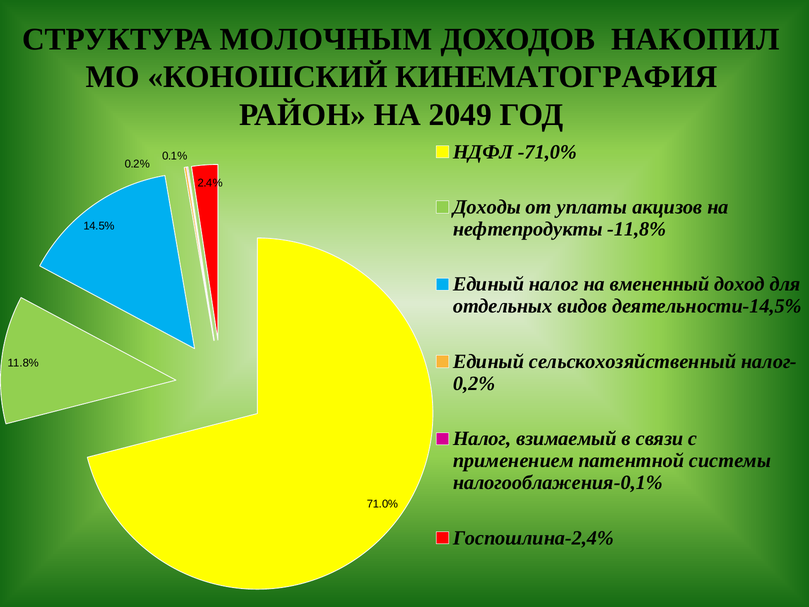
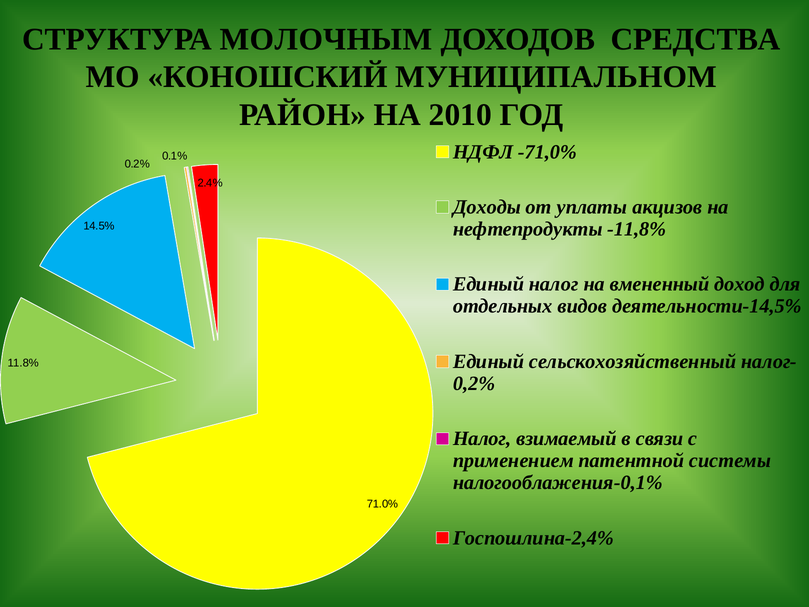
НАКОПИЛ: НАКОПИЛ -> СРЕДСТВА (696, 39)
КИНЕМАТОГРАФИЯ: КИНЕМАТОГРАФИЯ -> МУНИЦИПАЛЬНОМ (556, 77)
2049: 2049 -> 2010 (460, 115)
